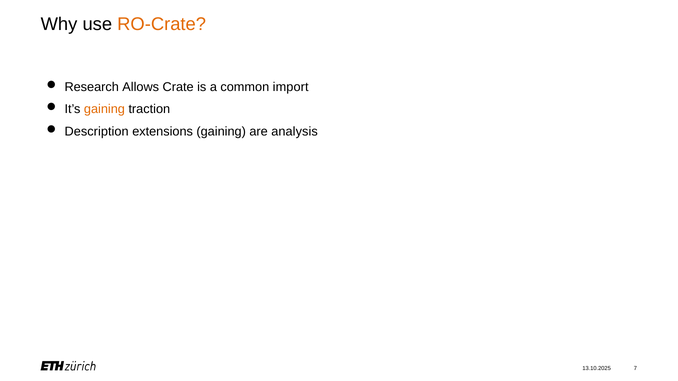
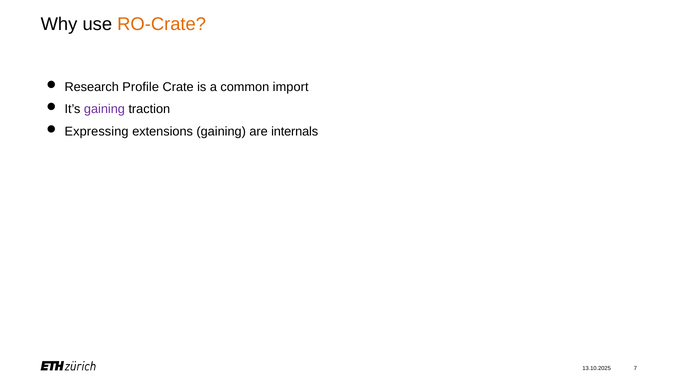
Allows: Allows -> Profile (141, 87)
gaining colour: orange -> purple (104, 109)
Description: Description -> Expressing (97, 132)
analysis: analysis -> internals (295, 132)
